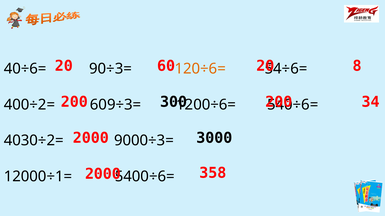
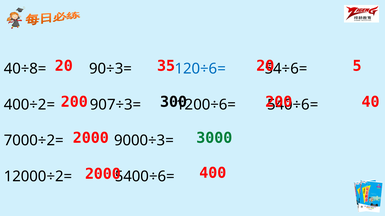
60: 60 -> 35 (166, 66)
8: 8 -> 5 (357, 66)
40÷6=: 40÷6= -> 40÷8= (25, 69)
120÷6= colour: orange -> blue (200, 69)
34: 34 -> 40 (371, 102)
609÷3=: 609÷3= -> 907÷3= (116, 105)
3000 colour: black -> green (214, 138)
4030÷2=: 4030÷2= -> 7000÷2= (34, 141)
358: 358 -> 400 (213, 173)
12000÷1=: 12000÷1= -> 12000÷2= (38, 177)
